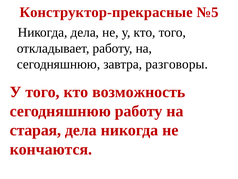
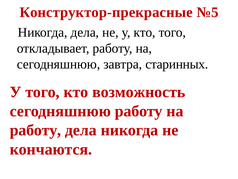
разговоры: разговоры -> старинных (177, 64)
старая: старая -> работу (35, 130)
